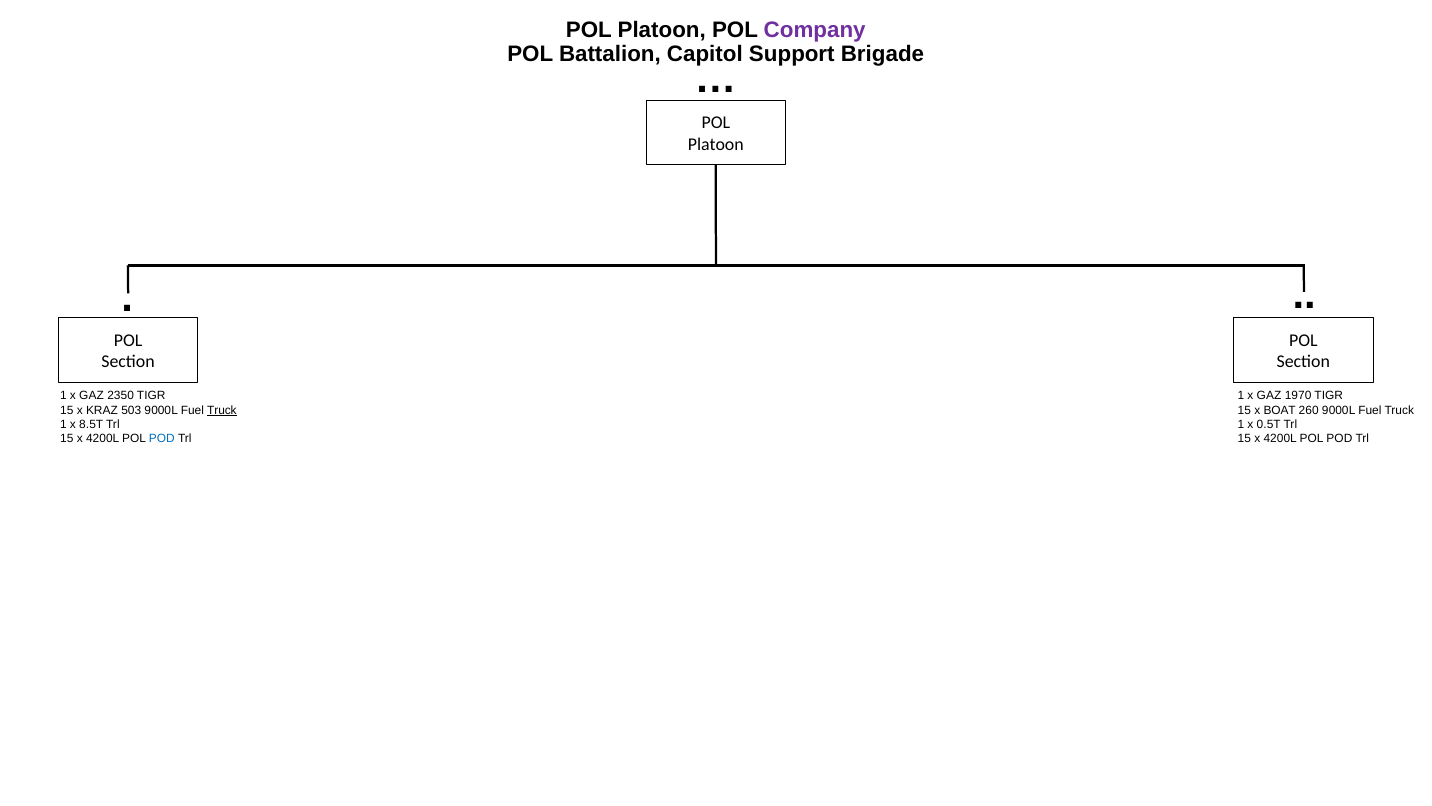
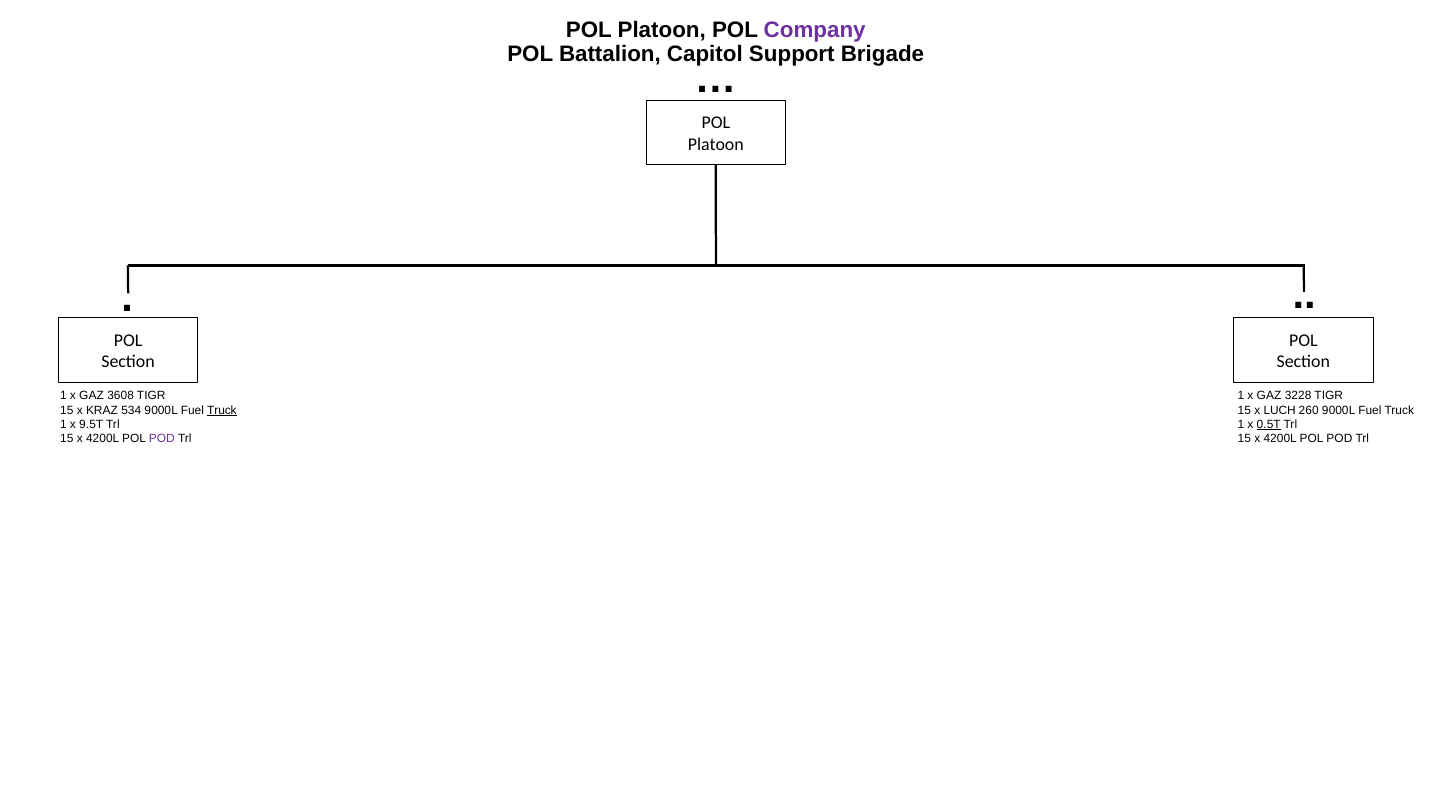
2350: 2350 -> 3608 (121, 396)
1970: 1970 -> 3228 (1298, 396)
503: 503 -> 534 (131, 410)
BOAT: BOAT -> LUCH (1280, 410)
8.5T: 8.5T -> 9.5T (91, 424)
0.5T underline: none -> present (1269, 424)
POD colour: blue -> purple (162, 439)
